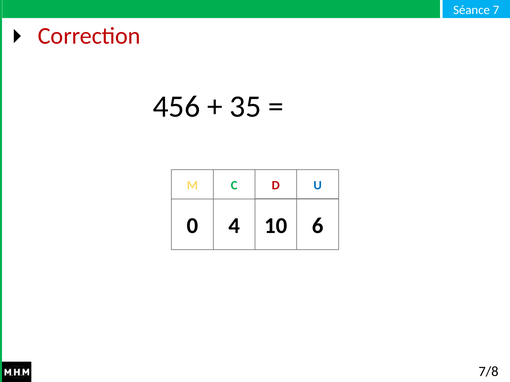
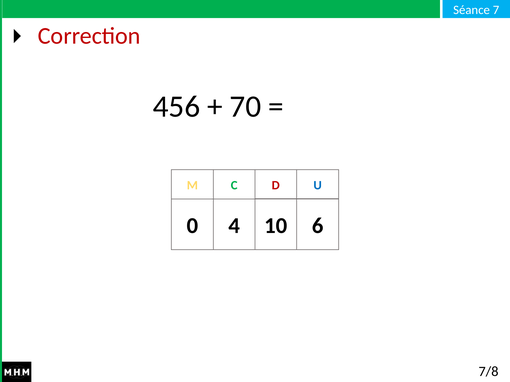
35: 35 -> 70 (245, 107)
